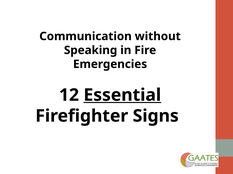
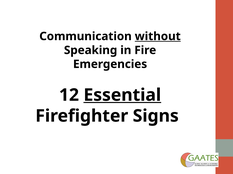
without underline: none -> present (158, 36)
